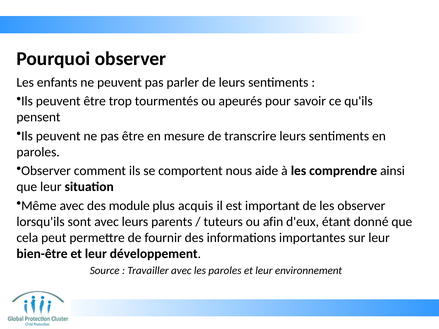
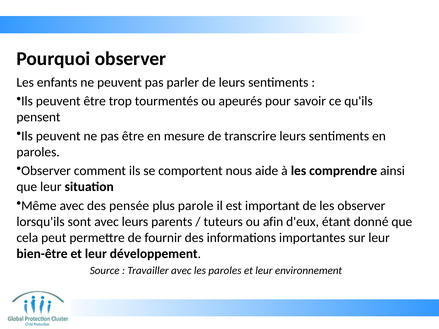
module: module -> pensée (129, 206)
acquis: acquis -> parole (196, 206)
